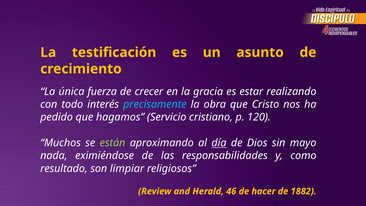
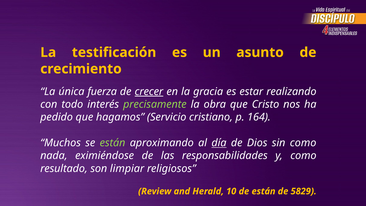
crecer underline: none -> present (149, 92)
precisamente colour: light blue -> light green (155, 104)
120: 120 -> 164 (259, 117)
sin mayo: mayo -> como (303, 143)
46: 46 -> 10 (231, 191)
de hacer: hacer -> están (264, 191)
1882: 1882 -> 5829 (304, 191)
